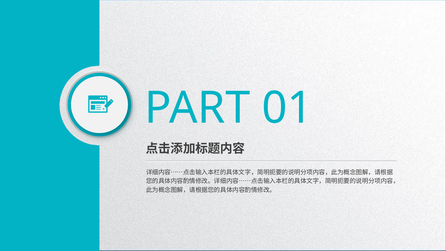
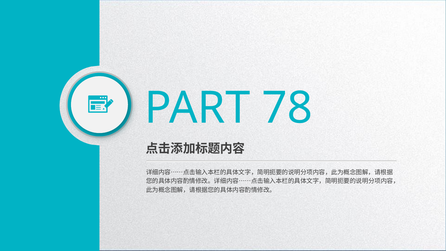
01: 01 -> 78 (287, 108)
